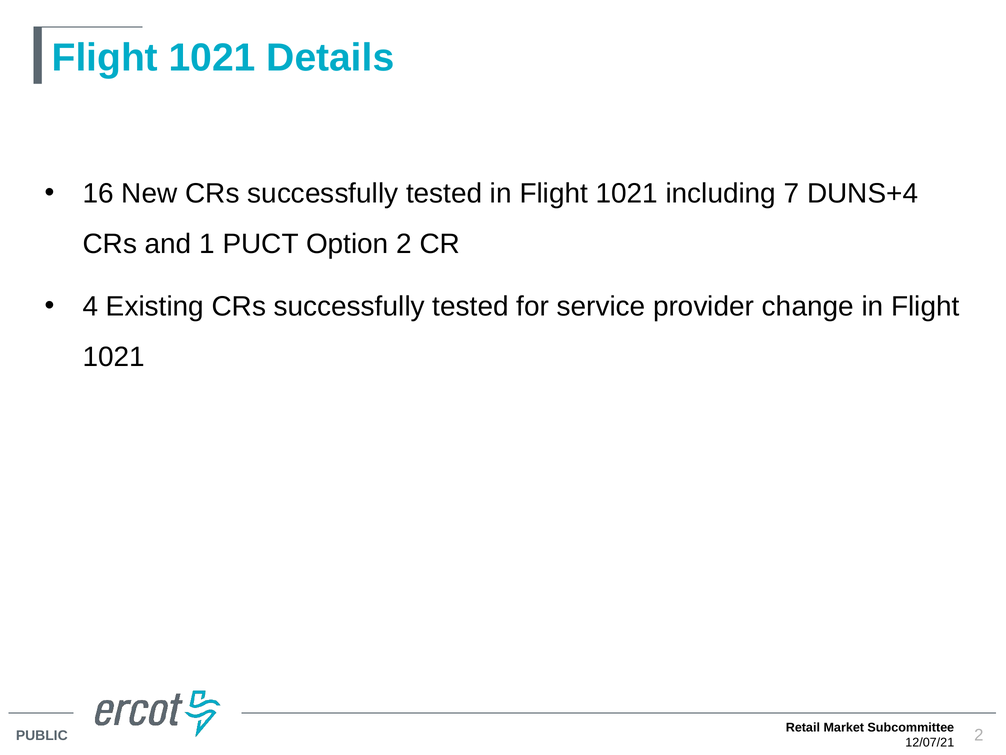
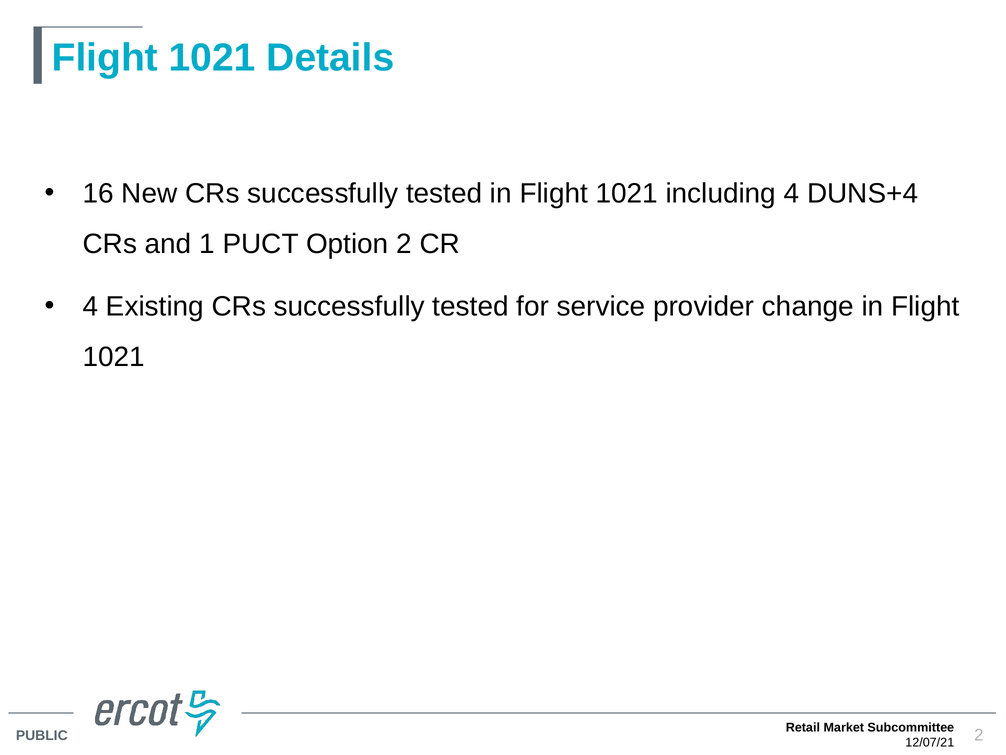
including 7: 7 -> 4 (792, 193)
